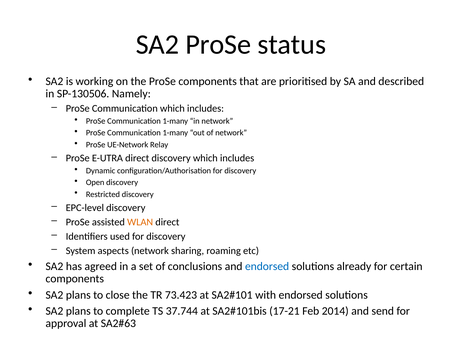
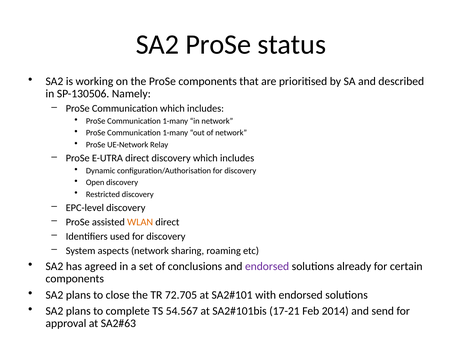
endorsed colour: blue -> purple (267, 267)
73.423: 73.423 -> 72.705 (181, 295)
37.744: 37.744 -> 54.567 (182, 311)
